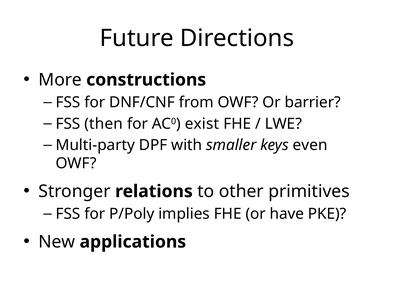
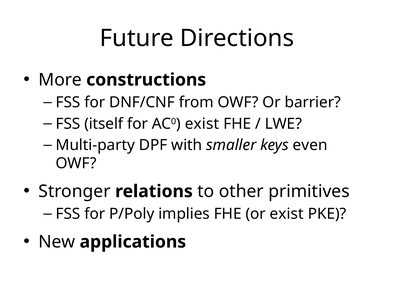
then: then -> itself (104, 124)
or have: have -> exist (287, 214)
